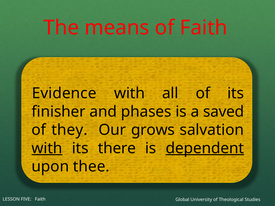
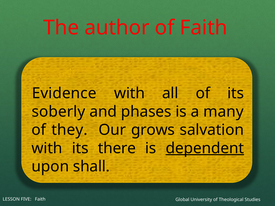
means: means -> author (117, 28)
finisher: finisher -> soberly (58, 112)
saved: saved -> many (223, 112)
with underline: present -> none (47, 148)
thee: thee -> shall (91, 167)
